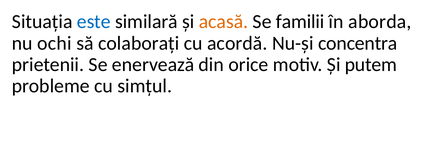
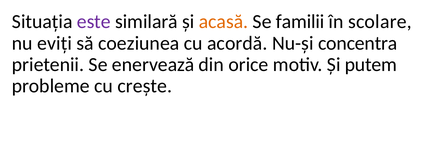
este colour: blue -> purple (94, 22)
aborda: aborda -> scolare (380, 22)
ochi: ochi -> eviți (55, 43)
colaborați: colaborați -> coeziunea (139, 43)
simțul: simțul -> crește (145, 86)
